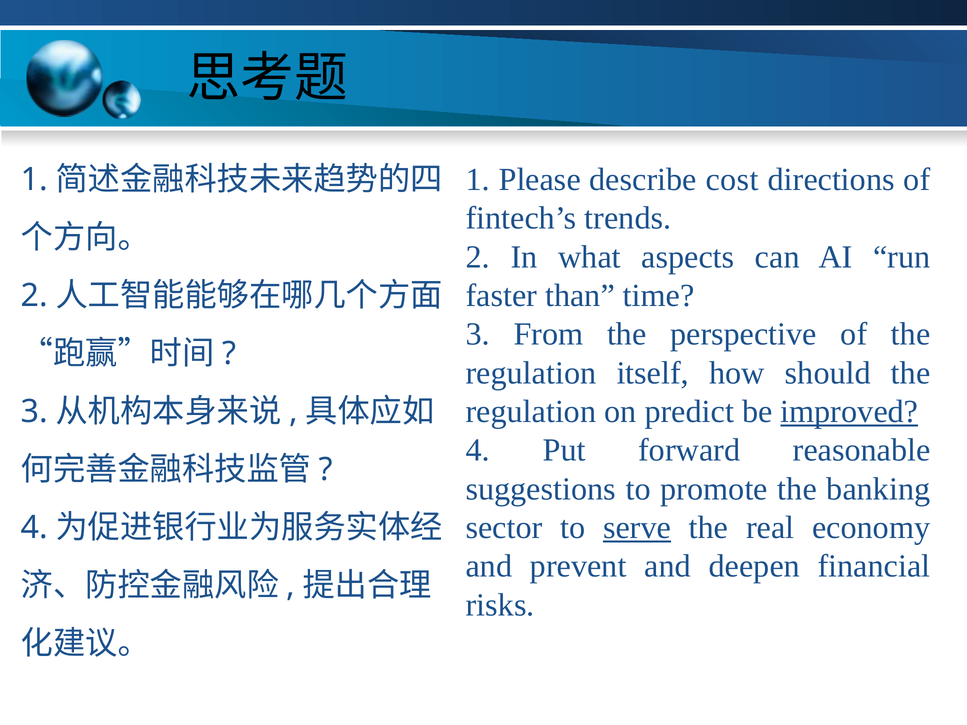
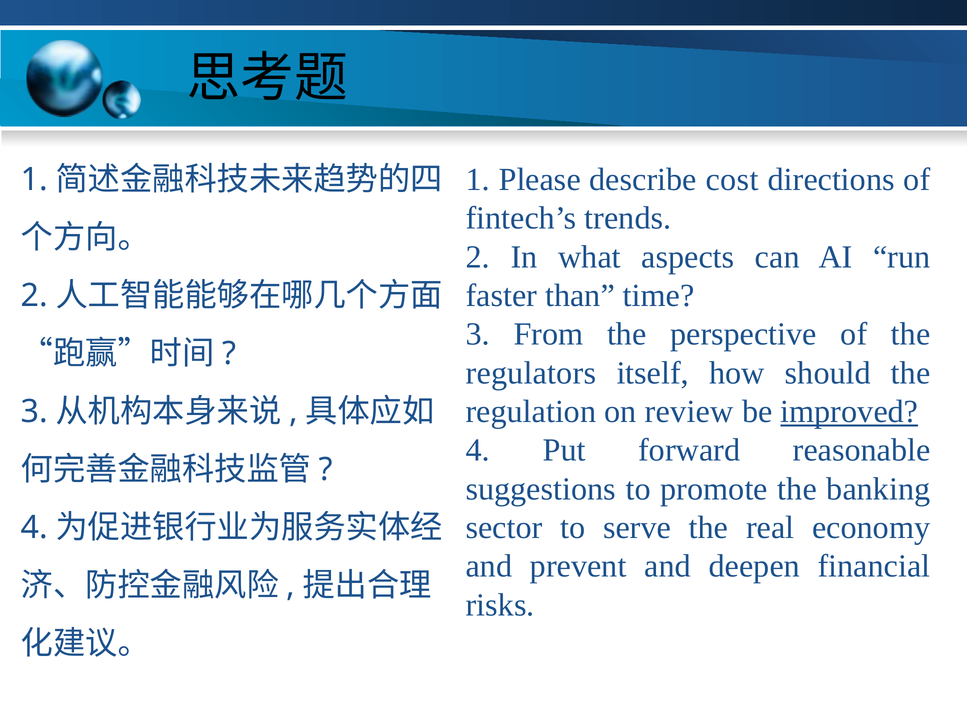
regulation: regulation -> regulators (531, 373)
predict: predict -> review (689, 412)
serve underline: present -> none (637, 528)
